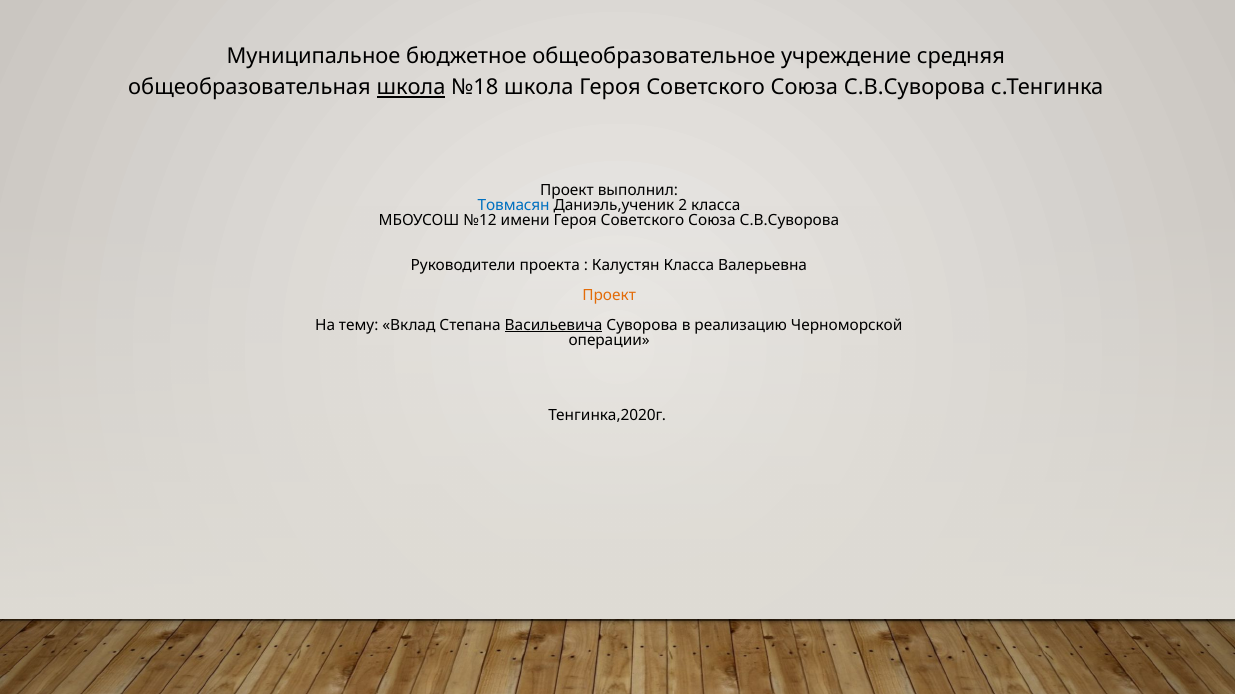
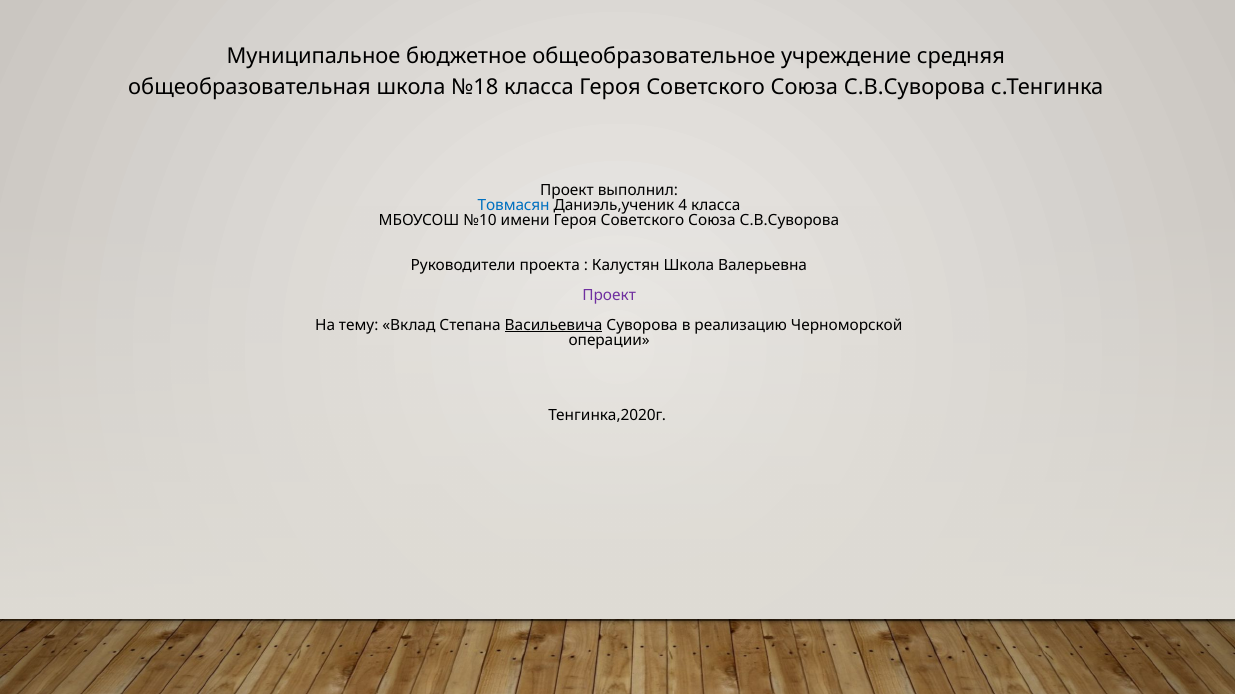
школа underline: present -> none (411, 88)
№18 школа: школа -> класса (539, 88)
2: 2 -> 4 (683, 206)
№12: №12 -> №10 (480, 221)
Калустян Класса: Класса -> Школа (689, 266)
Проект colour: orange -> purple (609, 296)
